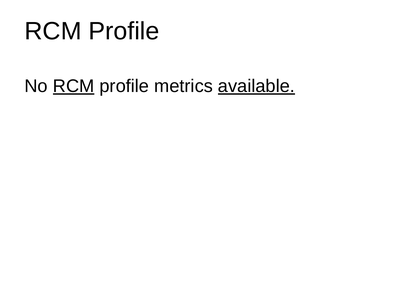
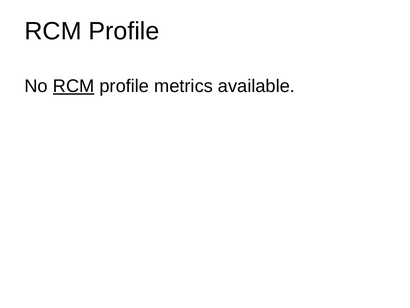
available underline: present -> none (256, 86)
